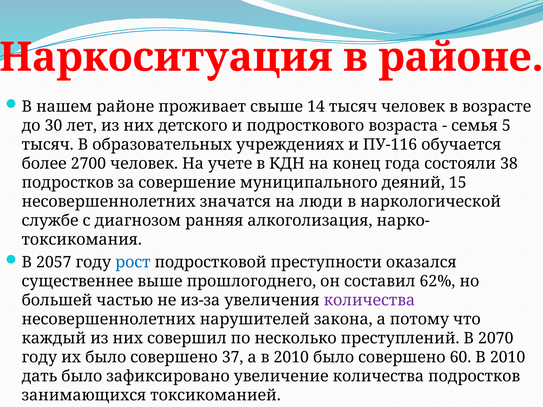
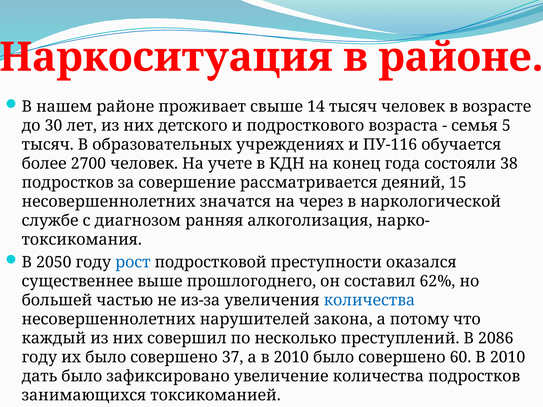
муниципального: муниципального -> рассматривается (309, 183)
люди: люди -> через (321, 202)
2057: 2057 -> 2050 (54, 263)
количества colour: purple -> blue (369, 301)
2070: 2070 -> 2086 (496, 339)
